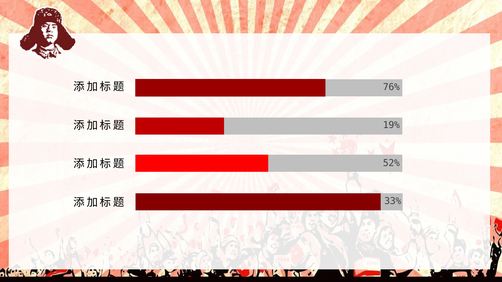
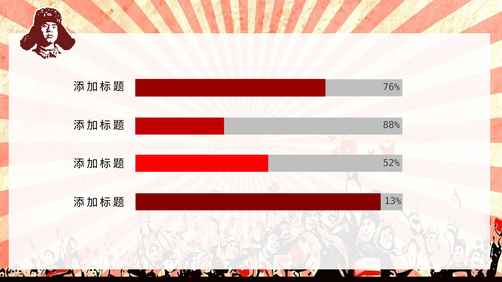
19%: 19% -> 88% (391, 125)
33%: 33% -> 13% (393, 201)
